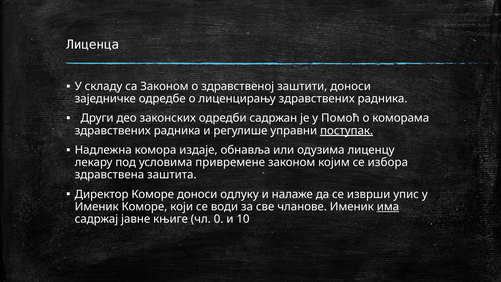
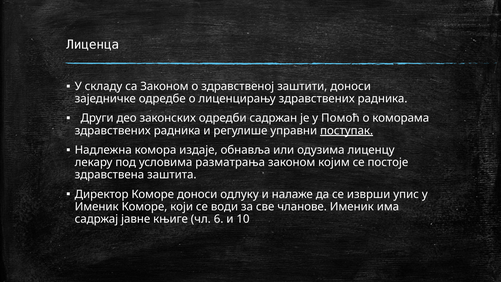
привремене: привремене -> разматрања (230, 162)
избора: избора -> постоје (388, 162)
има underline: present -> none (388, 206)
0: 0 -> 6 (219, 219)
